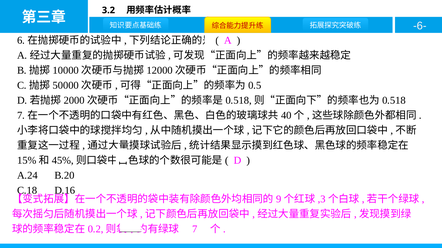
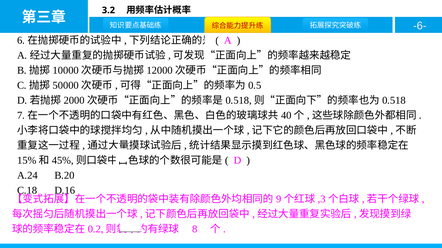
7: 7 -> 8 (195, 230)
